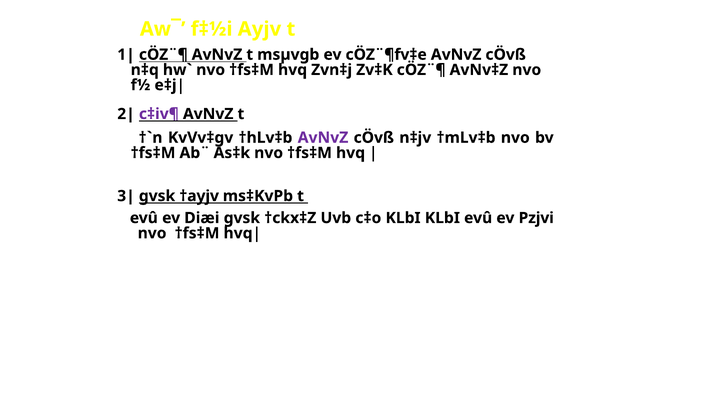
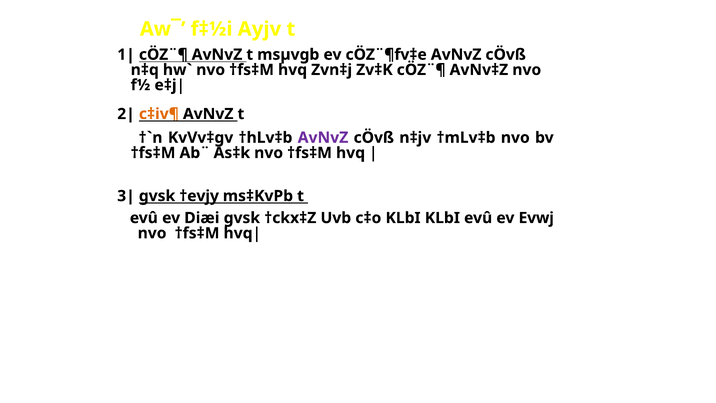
c‡iv¶ colour: purple -> orange (159, 114)
†ayjv: †ayjv -> †evjy (199, 196)
Pzjvi: Pzjvi -> Evwj (536, 218)
